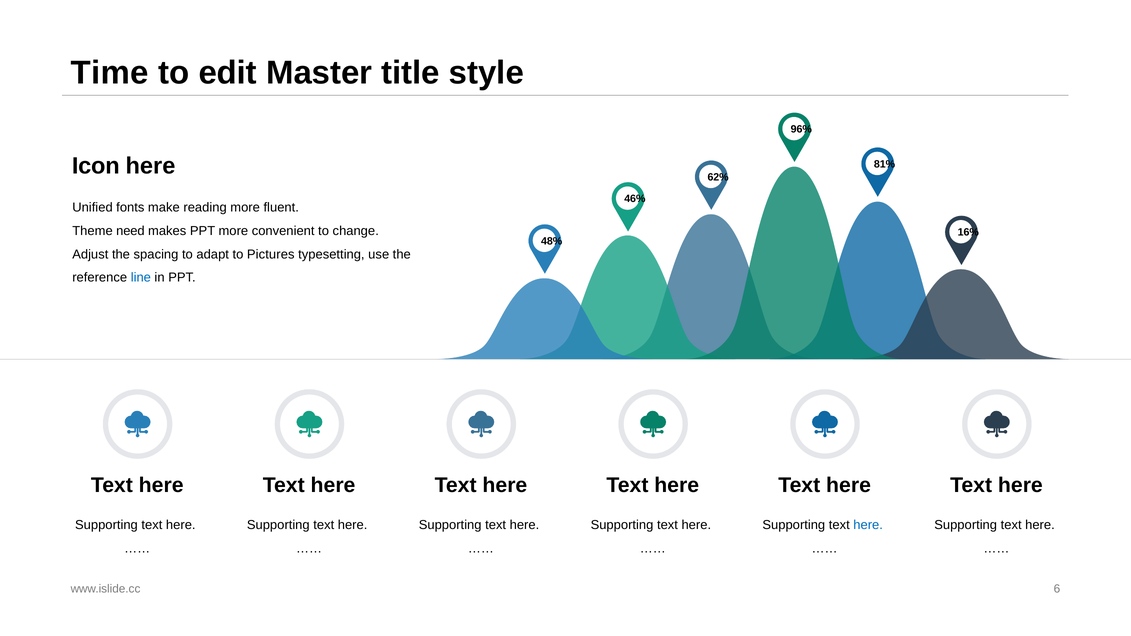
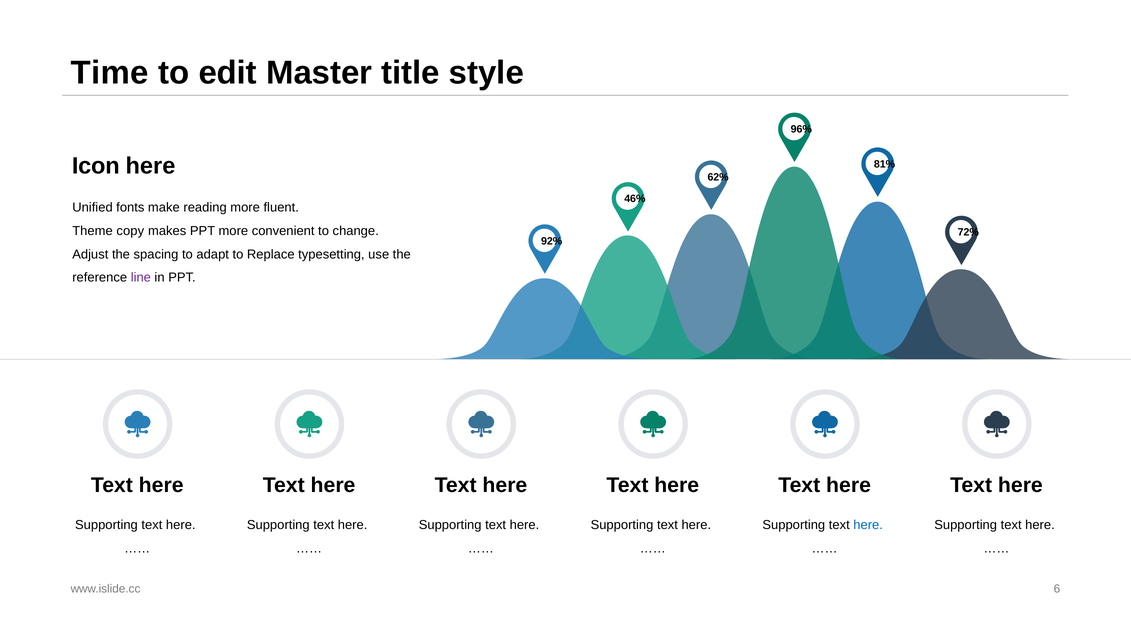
need: need -> copy (130, 231)
16%: 16% -> 72% (968, 232)
48%: 48% -> 92% (552, 241)
Pictures: Pictures -> Replace (271, 254)
line colour: blue -> purple (141, 278)
